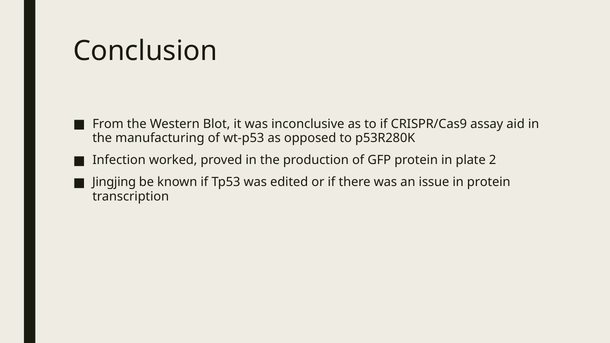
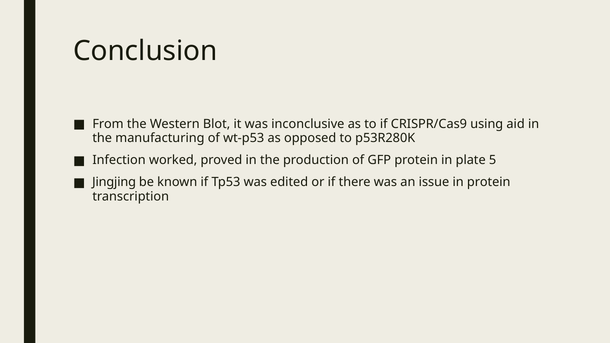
assay: assay -> using (487, 124)
2: 2 -> 5 (493, 160)
